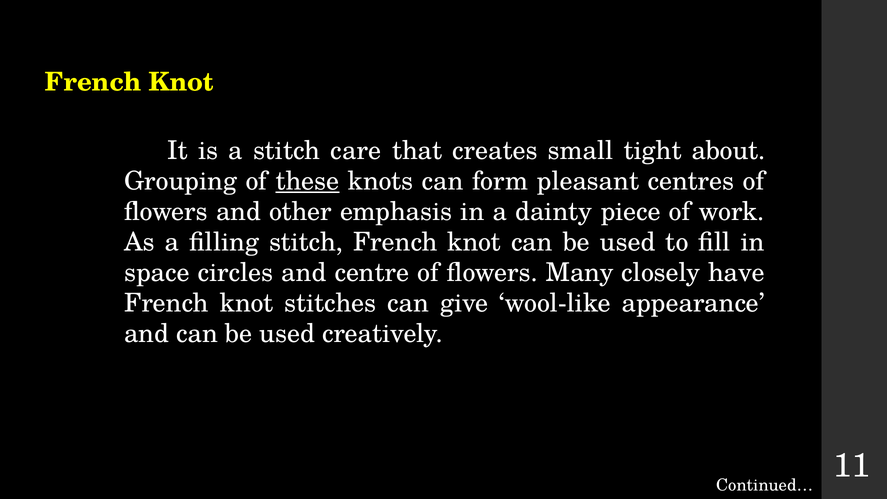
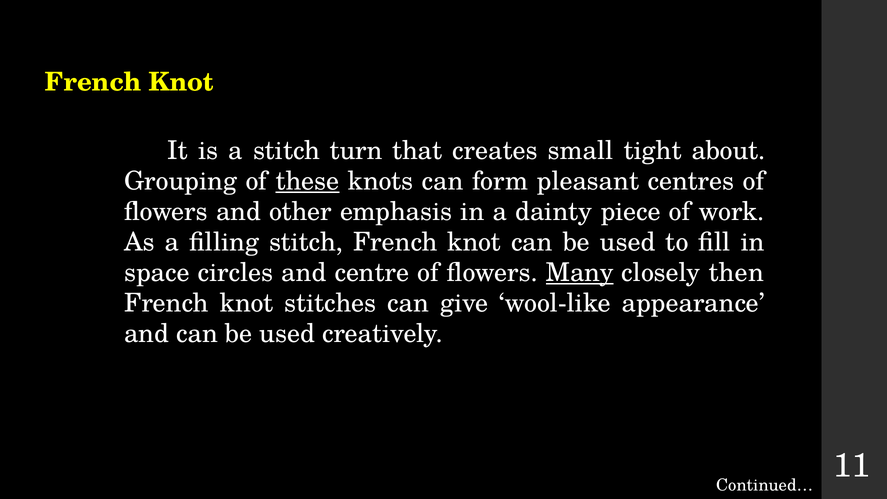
care: care -> turn (356, 151)
Many underline: none -> present (580, 273)
have: have -> then (736, 273)
